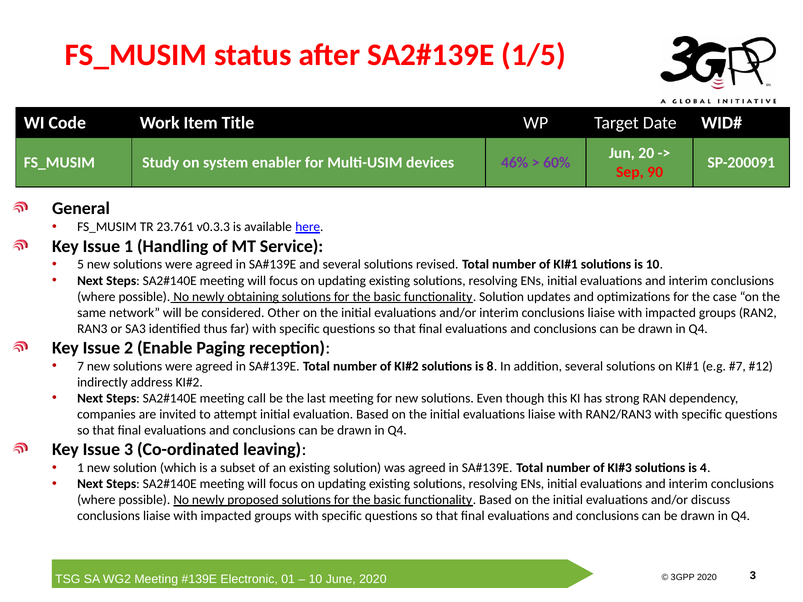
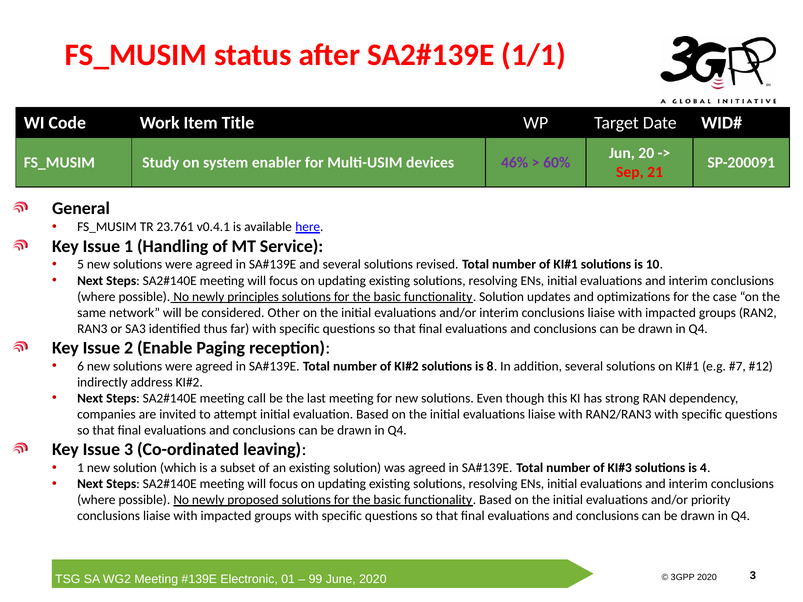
1/5: 1/5 -> 1/1 (534, 55)
90: 90 -> 21 (655, 172)
v0.3.3: v0.3.3 -> v0.4.1 (213, 227)
obtaining: obtaining -> principles (253, 297)
7: 7 -> 6 (81, 366)
discuss: discuss -> priority (711, 500)
10: 10 -> 99 (315, 580)
